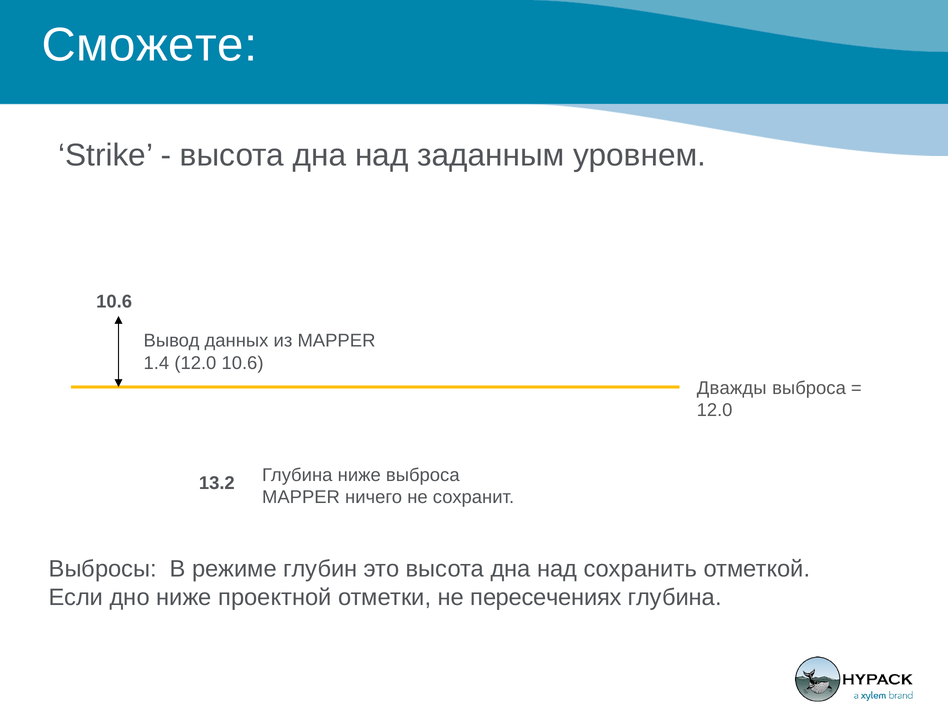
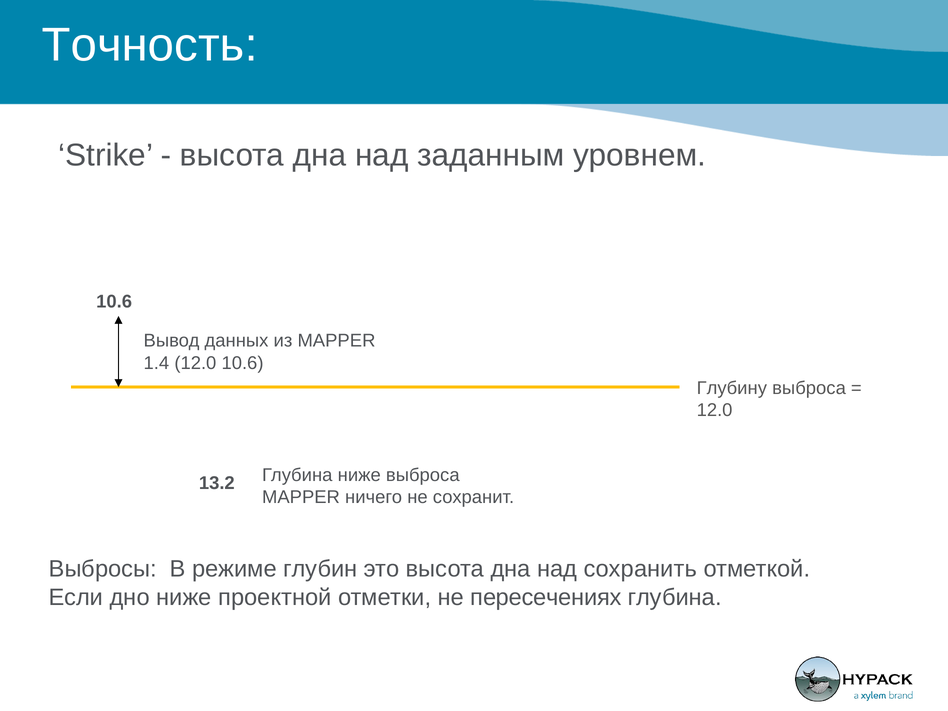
Сможете: Сможете -> Точность (150, 45)
Дважды: Дважды -> Глубину (732, 388)
